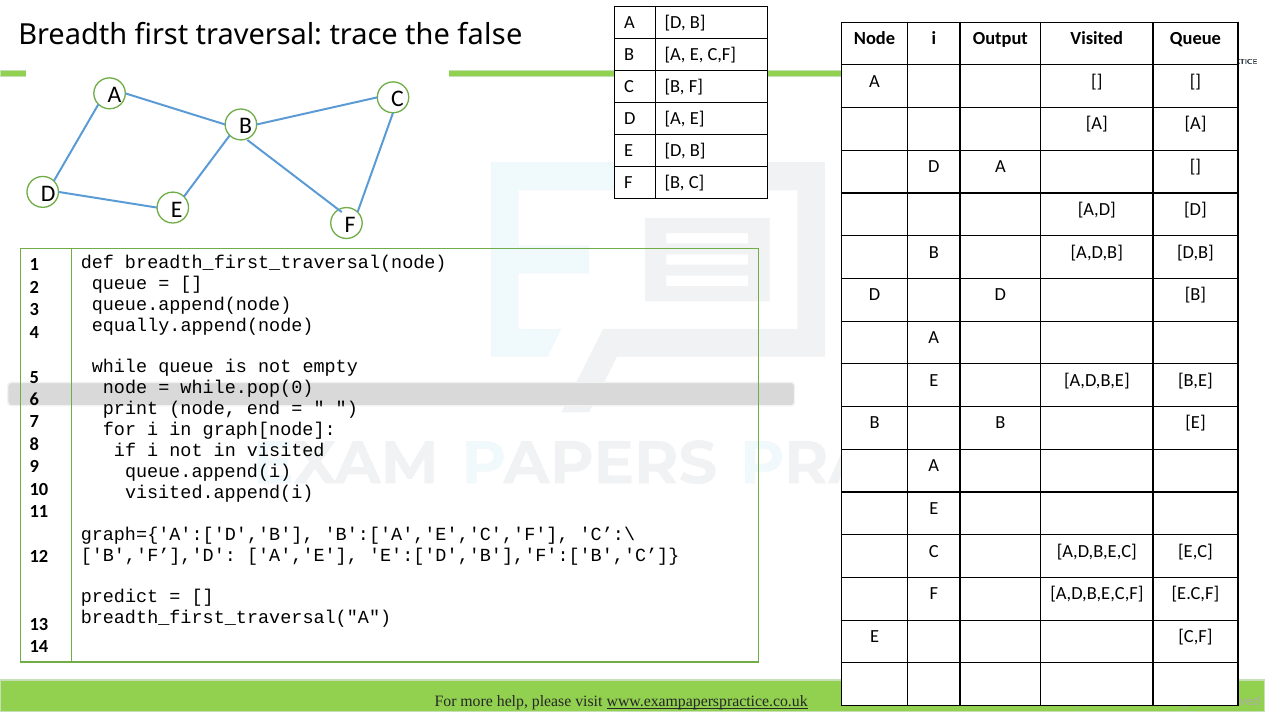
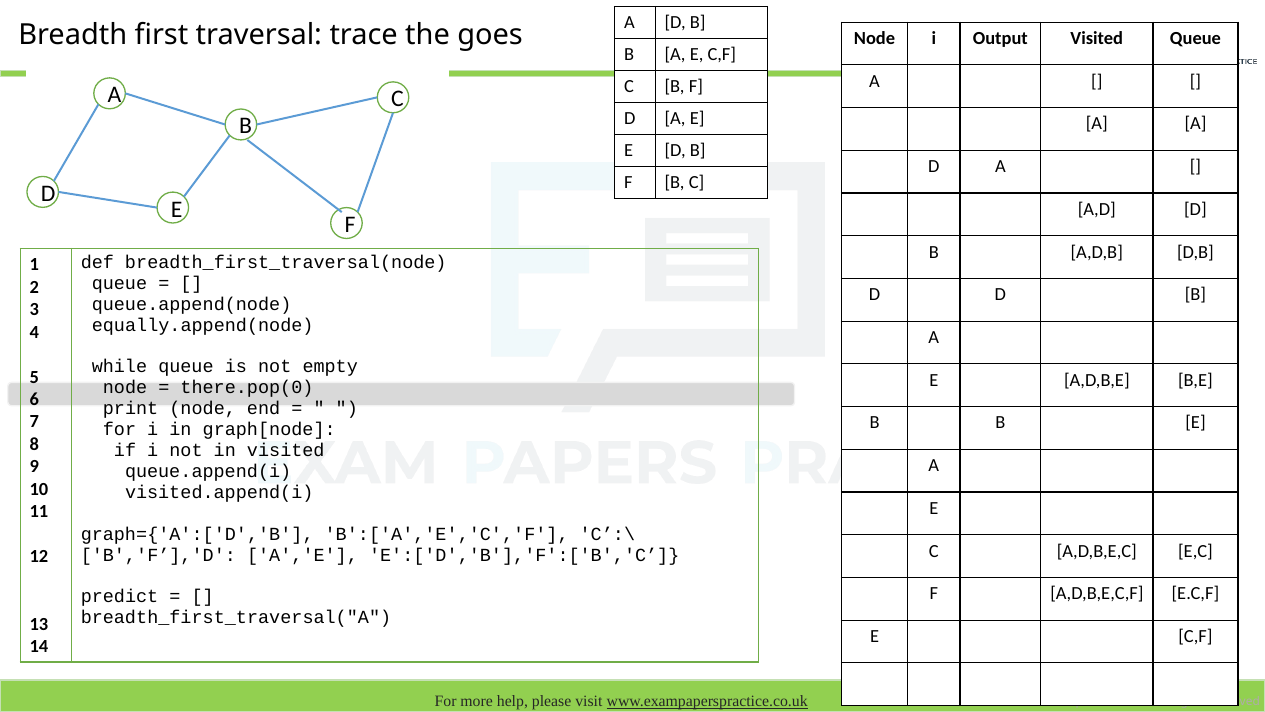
false: false -> goes (490, 35)
while.pop(0: while.pop(0 -> there.pop(0 (247, 388)
